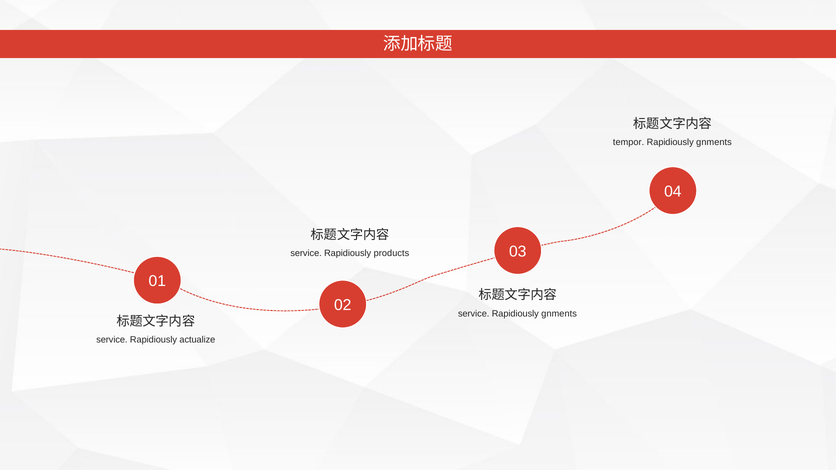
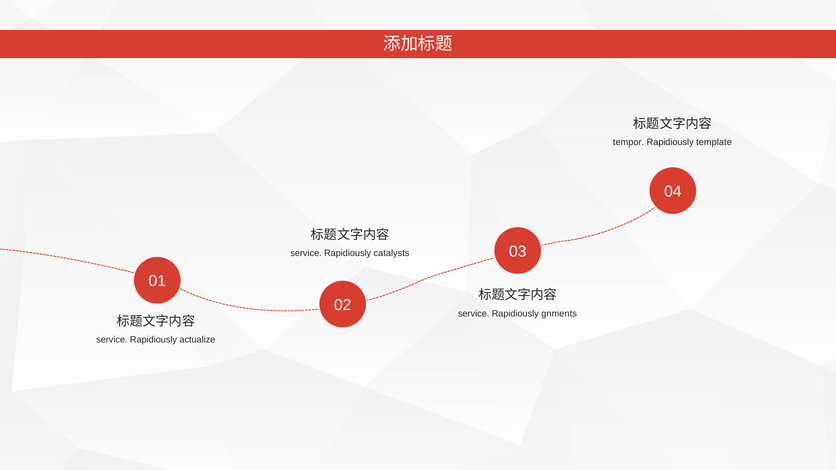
gnments: gnments -> template (714, 142)
products: products -> catalysts (392, 253)
